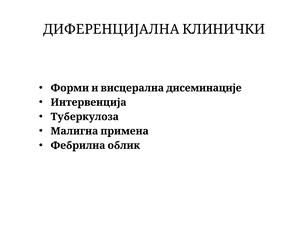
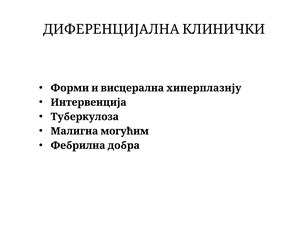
дисеминације: дисеминације -> хиперплазију (204, 88)
примена: примена -> могућим (125, 131)
облик: облик -> добра (124, 145)
